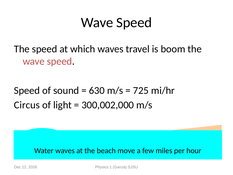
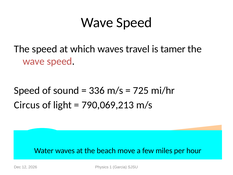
boom: boom -> tamer (173, 49)
630: 630 -> 336 (97, 90)
300,002,000: 300,002,000 -> 790,069,213 (108, 105)
